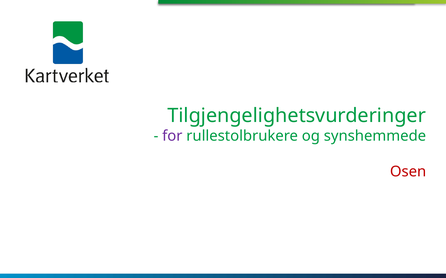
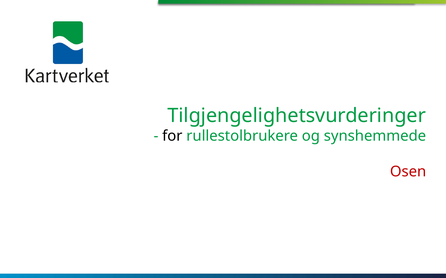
for colour: purple -> black (172, 136)
